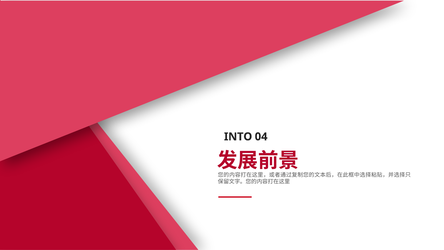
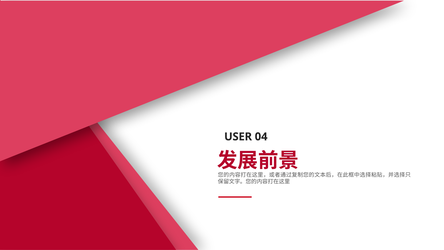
INTO: INTO -> USER (238, 137)
